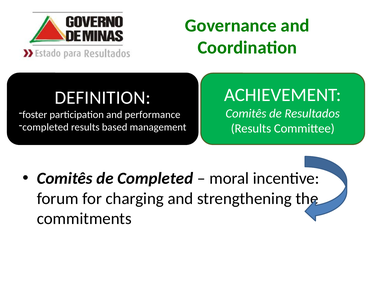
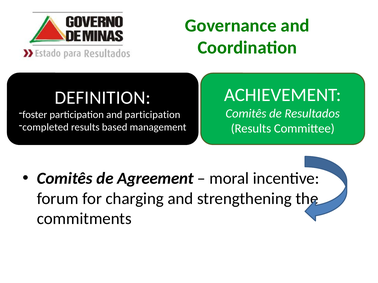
and performance: performance -> participation (153, 115)
de Completed: Completed -> Agreement (155, 179)
